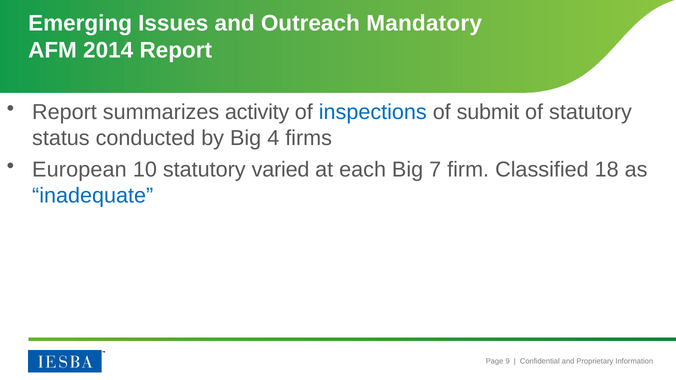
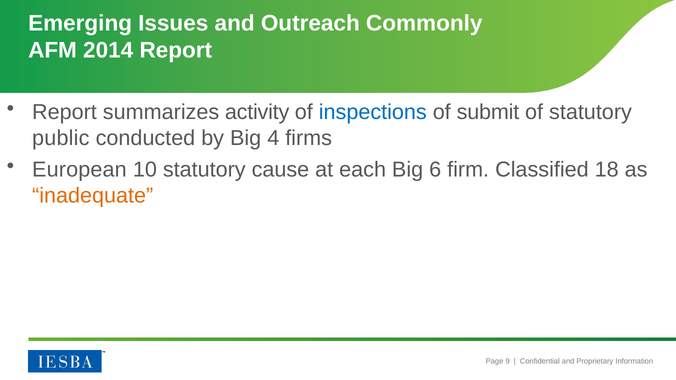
Mandatory: Mandatory -> Commonly (424, 23)
status: status -> public (61, 138)
varied: varied -> cause (280, 170)
7: 7 -> 6 (435, 170)
inadequate colour: blue -> orange (93, 196)
